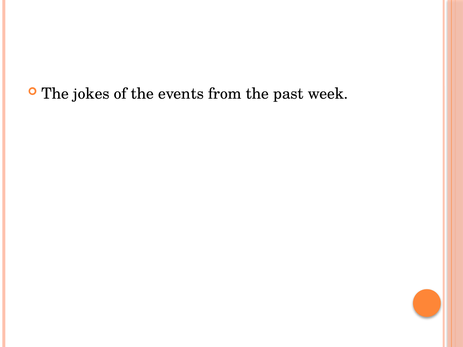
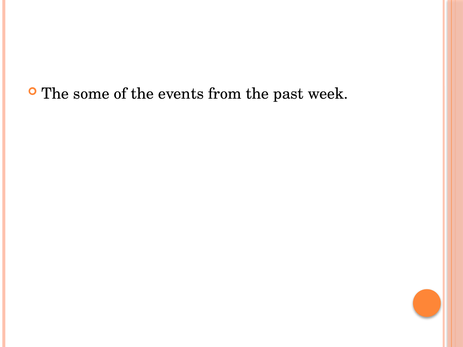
jokes: jokes -> some (91, 94)
